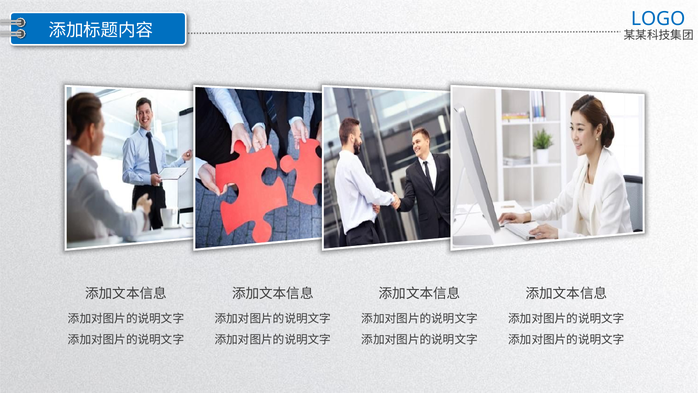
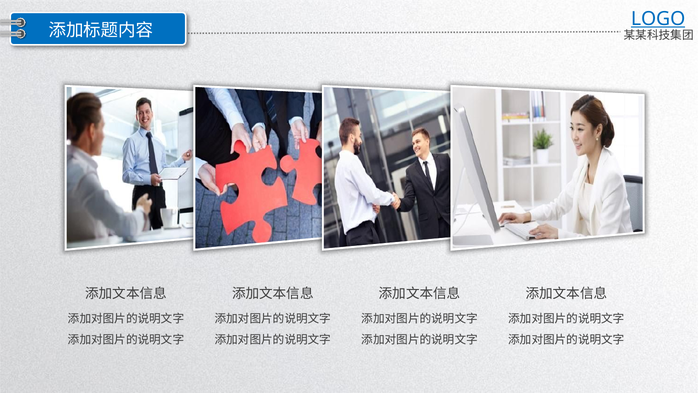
LOGO underline: none -> present (658, 19)
